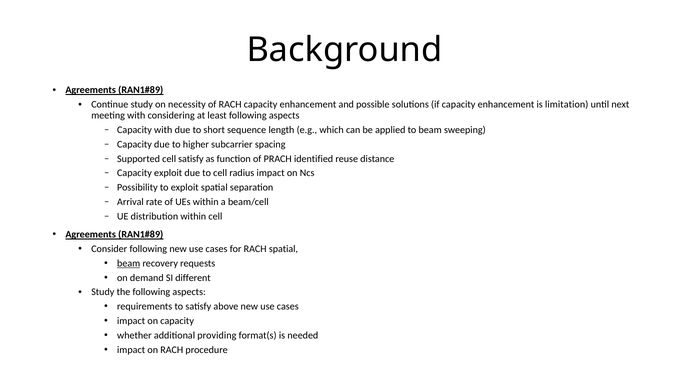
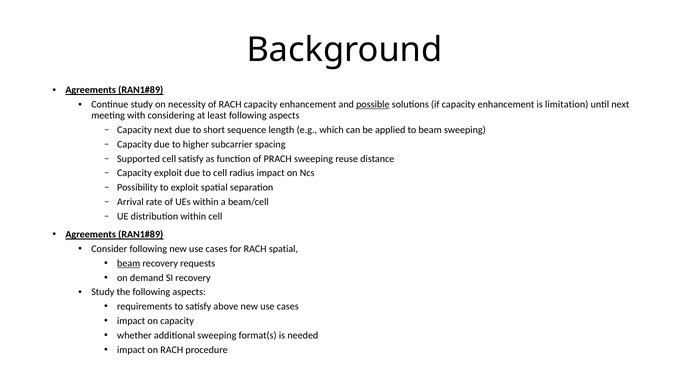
possible underline: none -> present (373, 105)
Capacity with: with -> next (163, 130)
PRACH identified: identified -> sweeping (314, 159)
SI different: different -> recovery (193, 278)
additional providing: providing -> sweeping (217, 336)
